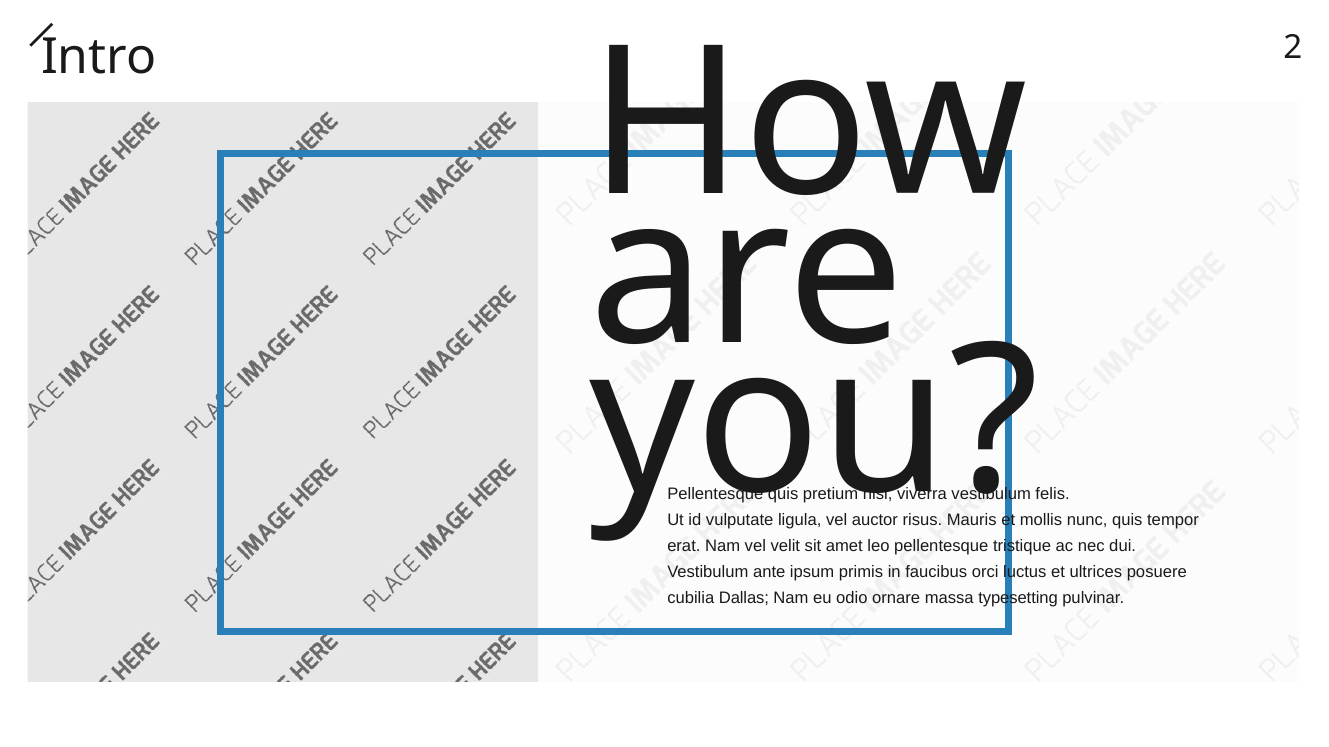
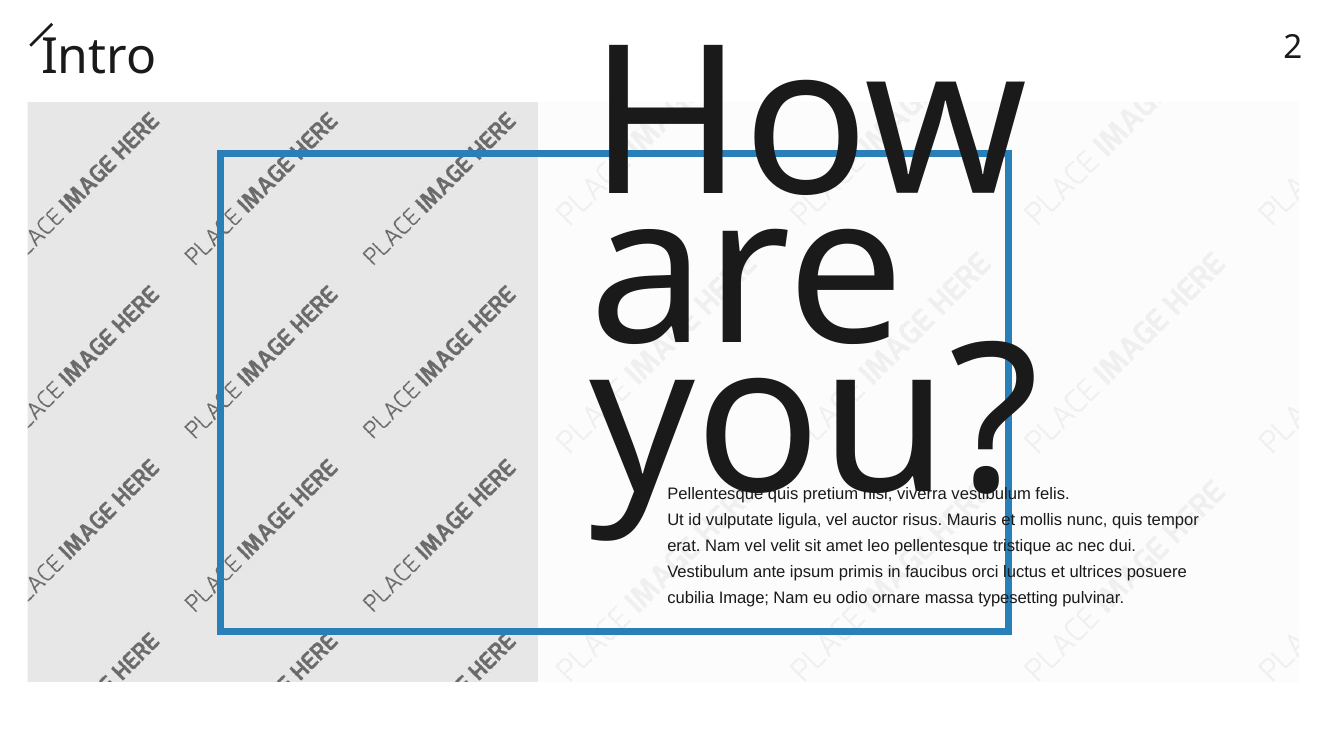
Dallas: Dallas -> Image (744, 598)
